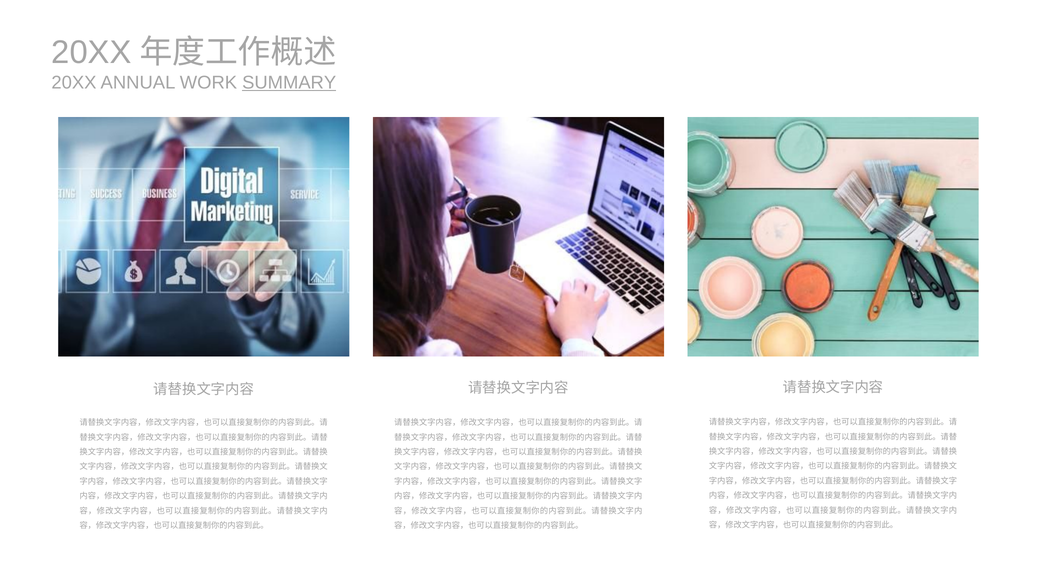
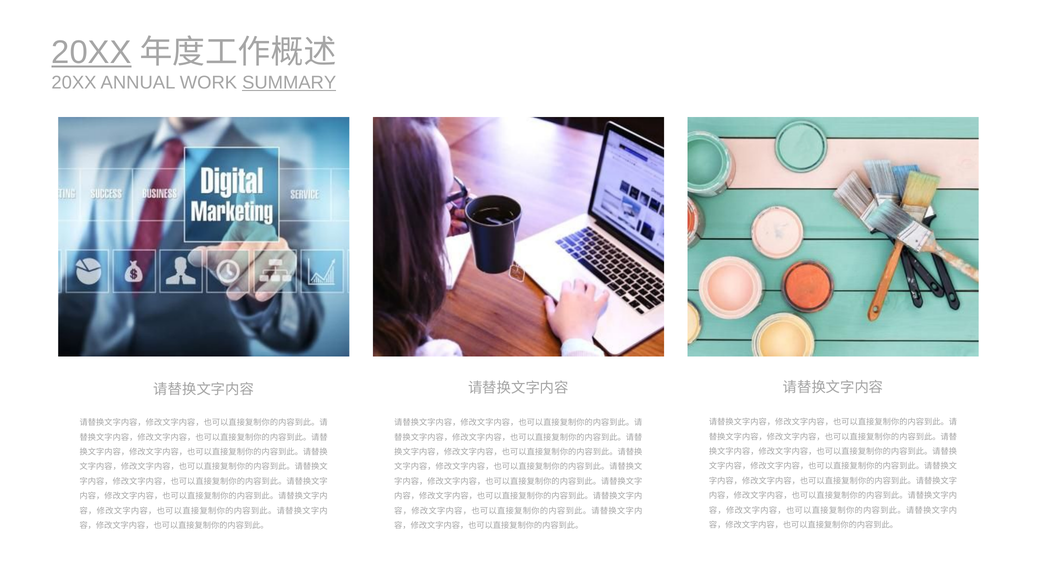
20XX underline: none -> present (92, 52)
